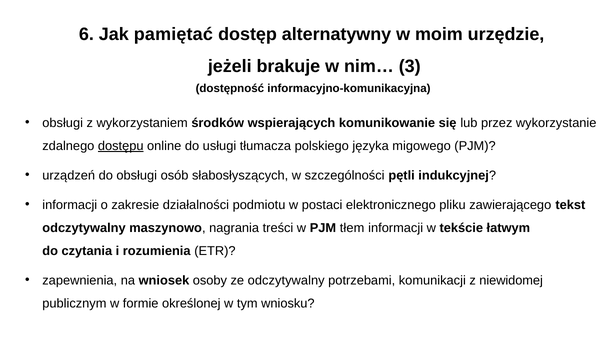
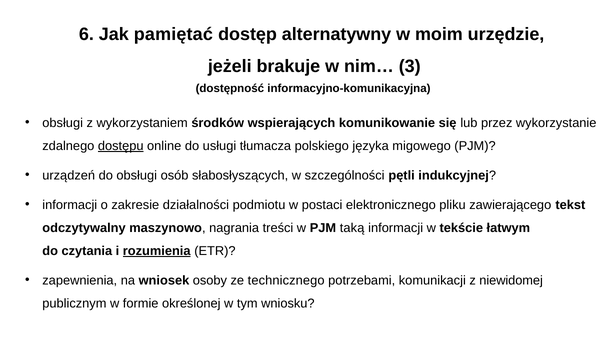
tłem: tłem -> taką (352, 228)
rozumienia underline: none -> present (157, 251)
ze odczytywalny: odczytywalny -> technicznego (286, 280)
